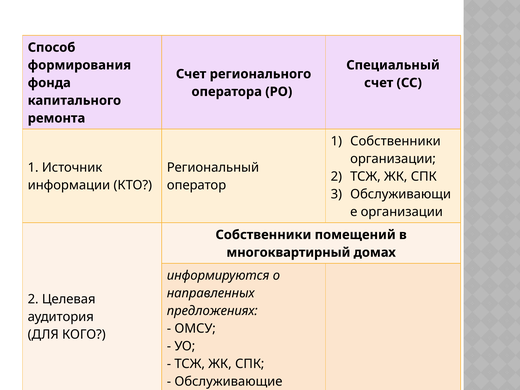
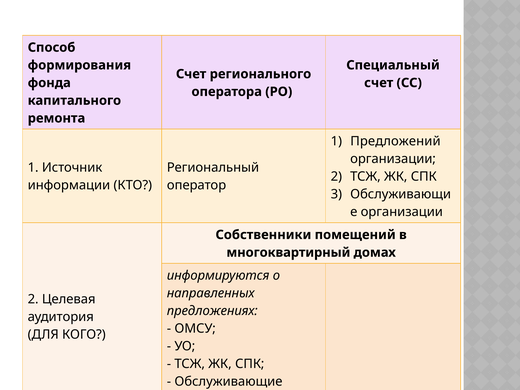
1 Собственники: Собственники -> Предложений (395, 141)
